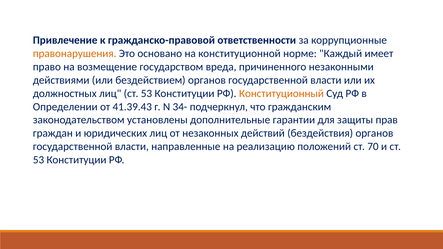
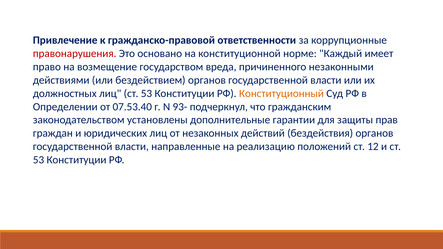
правонарушения colour: orange -> red (75, 54)
41.39.43: 41.39.43 -> 07.53.40 (132, 107)
34-: 34- -> 93- (180, 107)
70: 70 -> 12 (373, 147)
